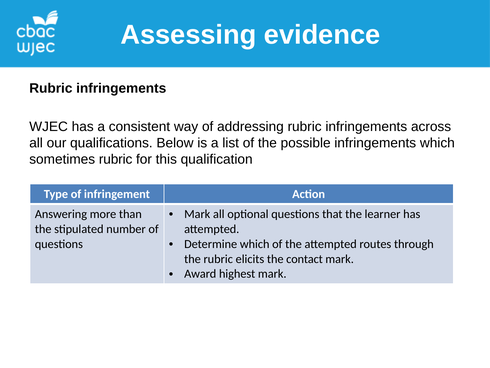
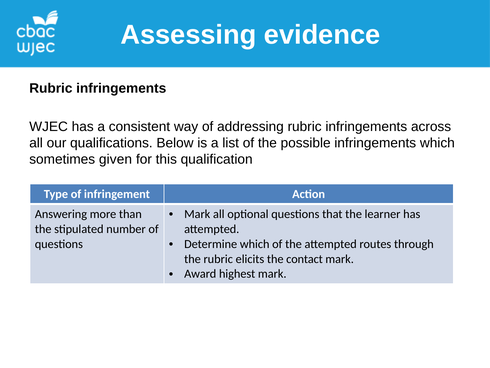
sometimes rubric: rubric -> given (115, 159)
